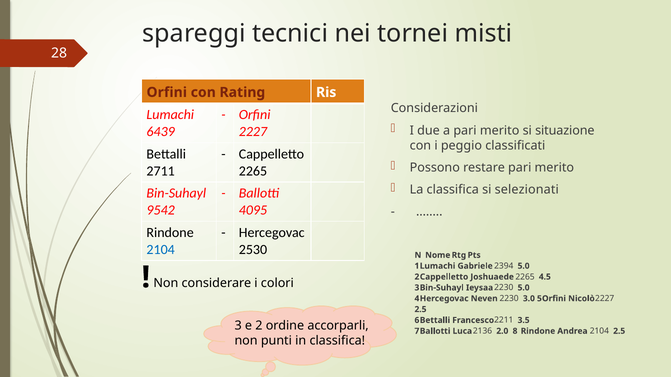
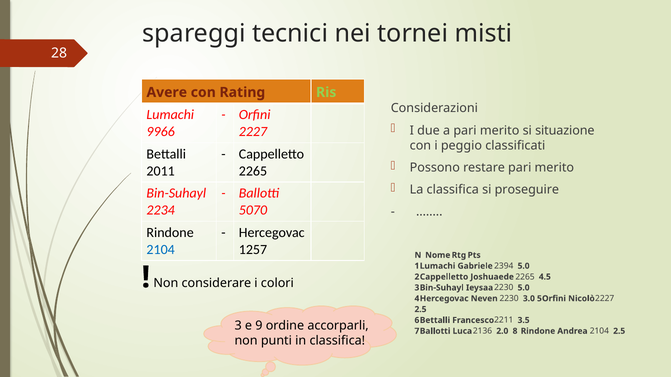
Orfini: Orfini -> Avere (167, 92)
Ris colour: white -> light green (326, 92)
6439: 6439 -> 9966 (161, 132)
2711: 2711 -> 2011 (161, 171)
selezionati: selezionati -> proseguire (527, 190)
9542: 9542 -> 2234 (161, 211)
4095: 4095 -> 5070 (253, 211)
2530: 2530 -> 1257 (253, 250)
2: 2 -> 9 (259, 326)
